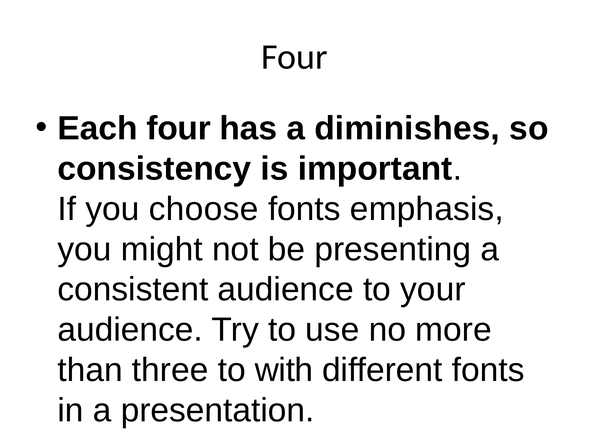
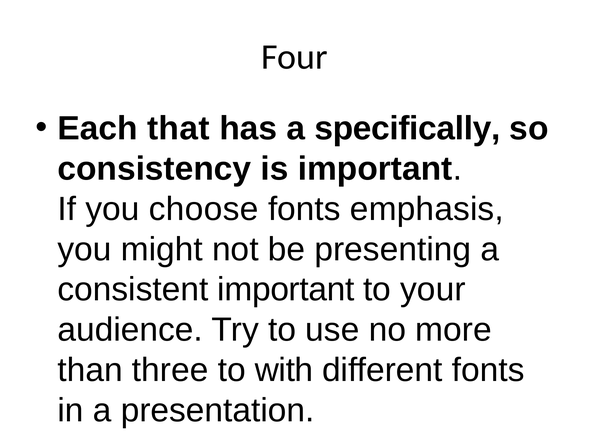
Each four: four -> that (178, 128)
diminishes: diminishes -> specifically (407, 128)
consistent audience: audience -> important (286, 289)
